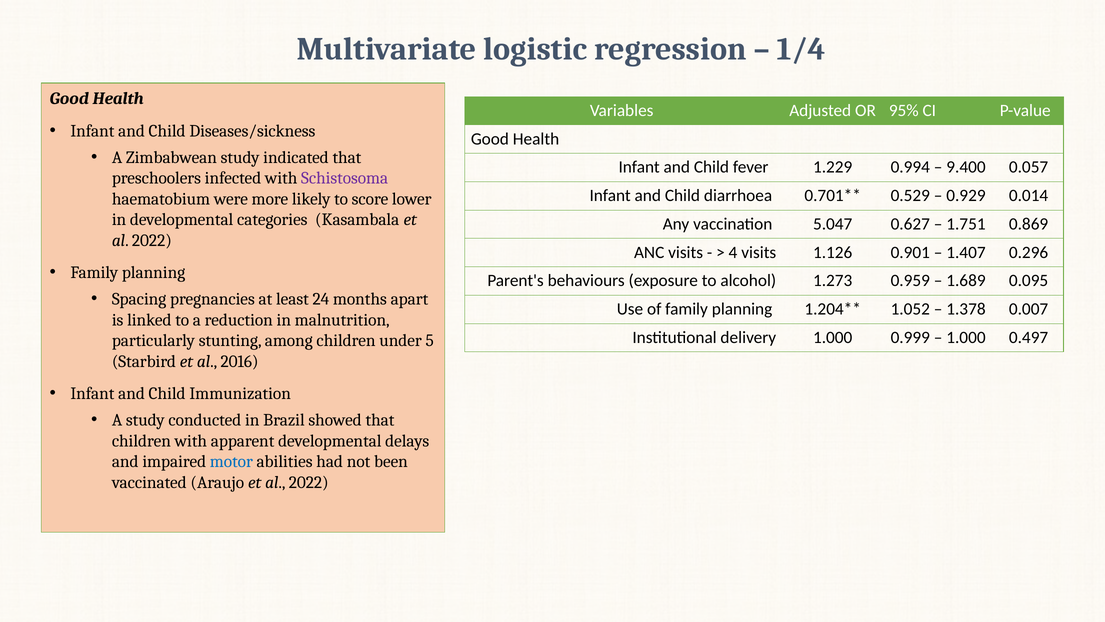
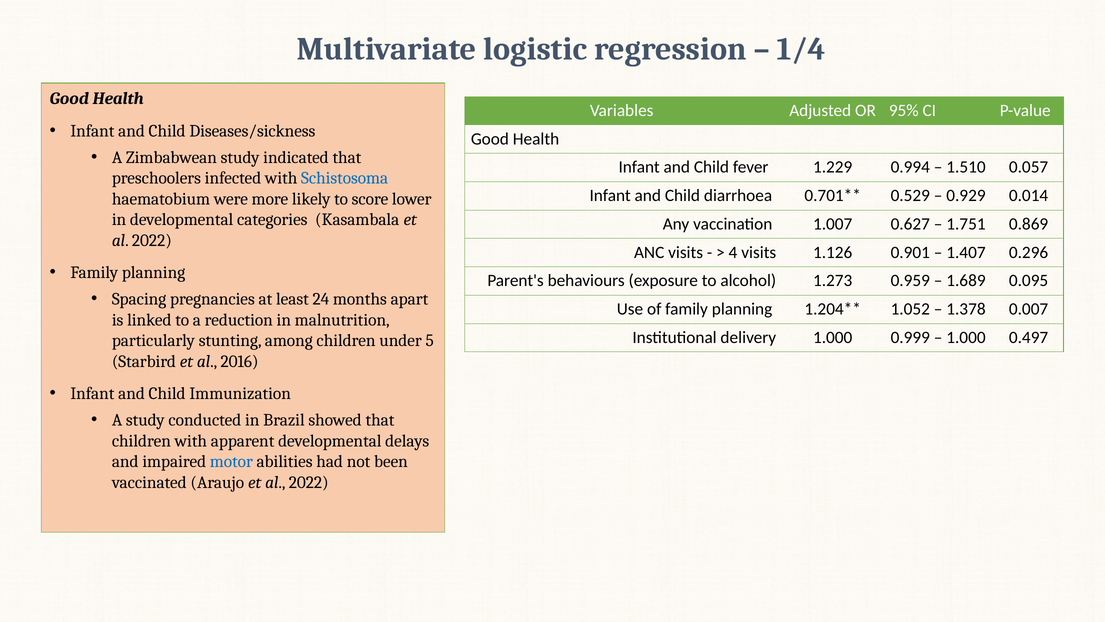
9.400: 9.400 -> 1.510 (966, 167)
Schistosoma colour: purple -> blue (345, 178)
5.047: 5.047 -> 1.007 (833, 224)
